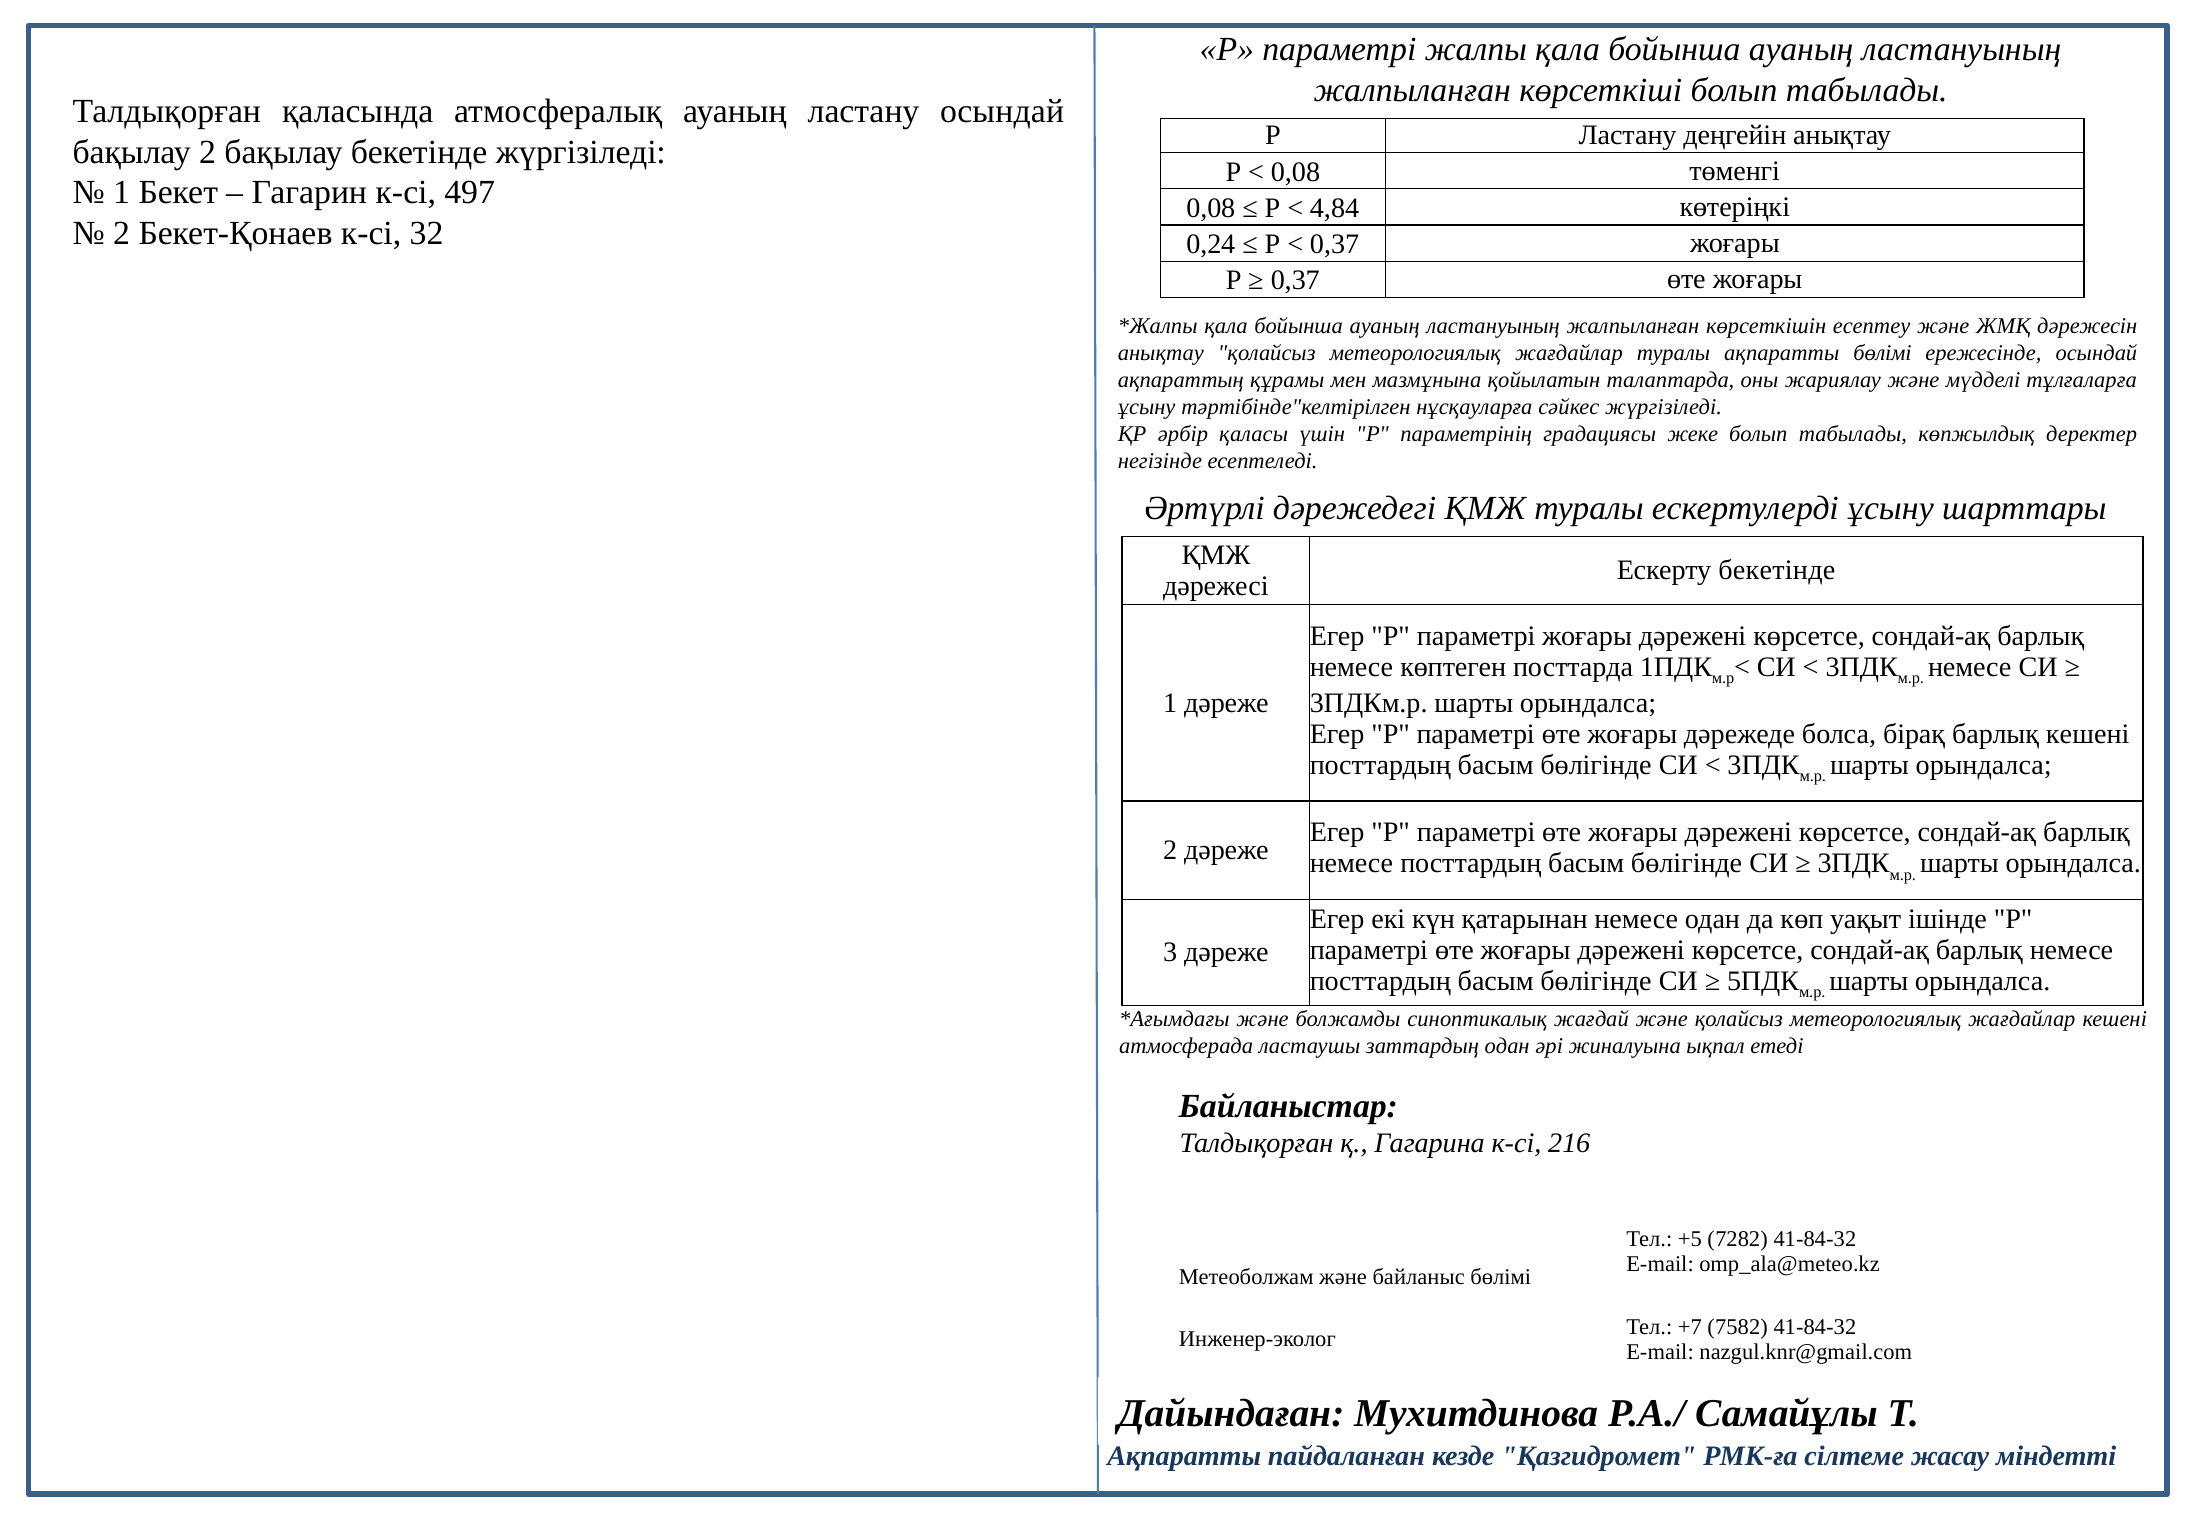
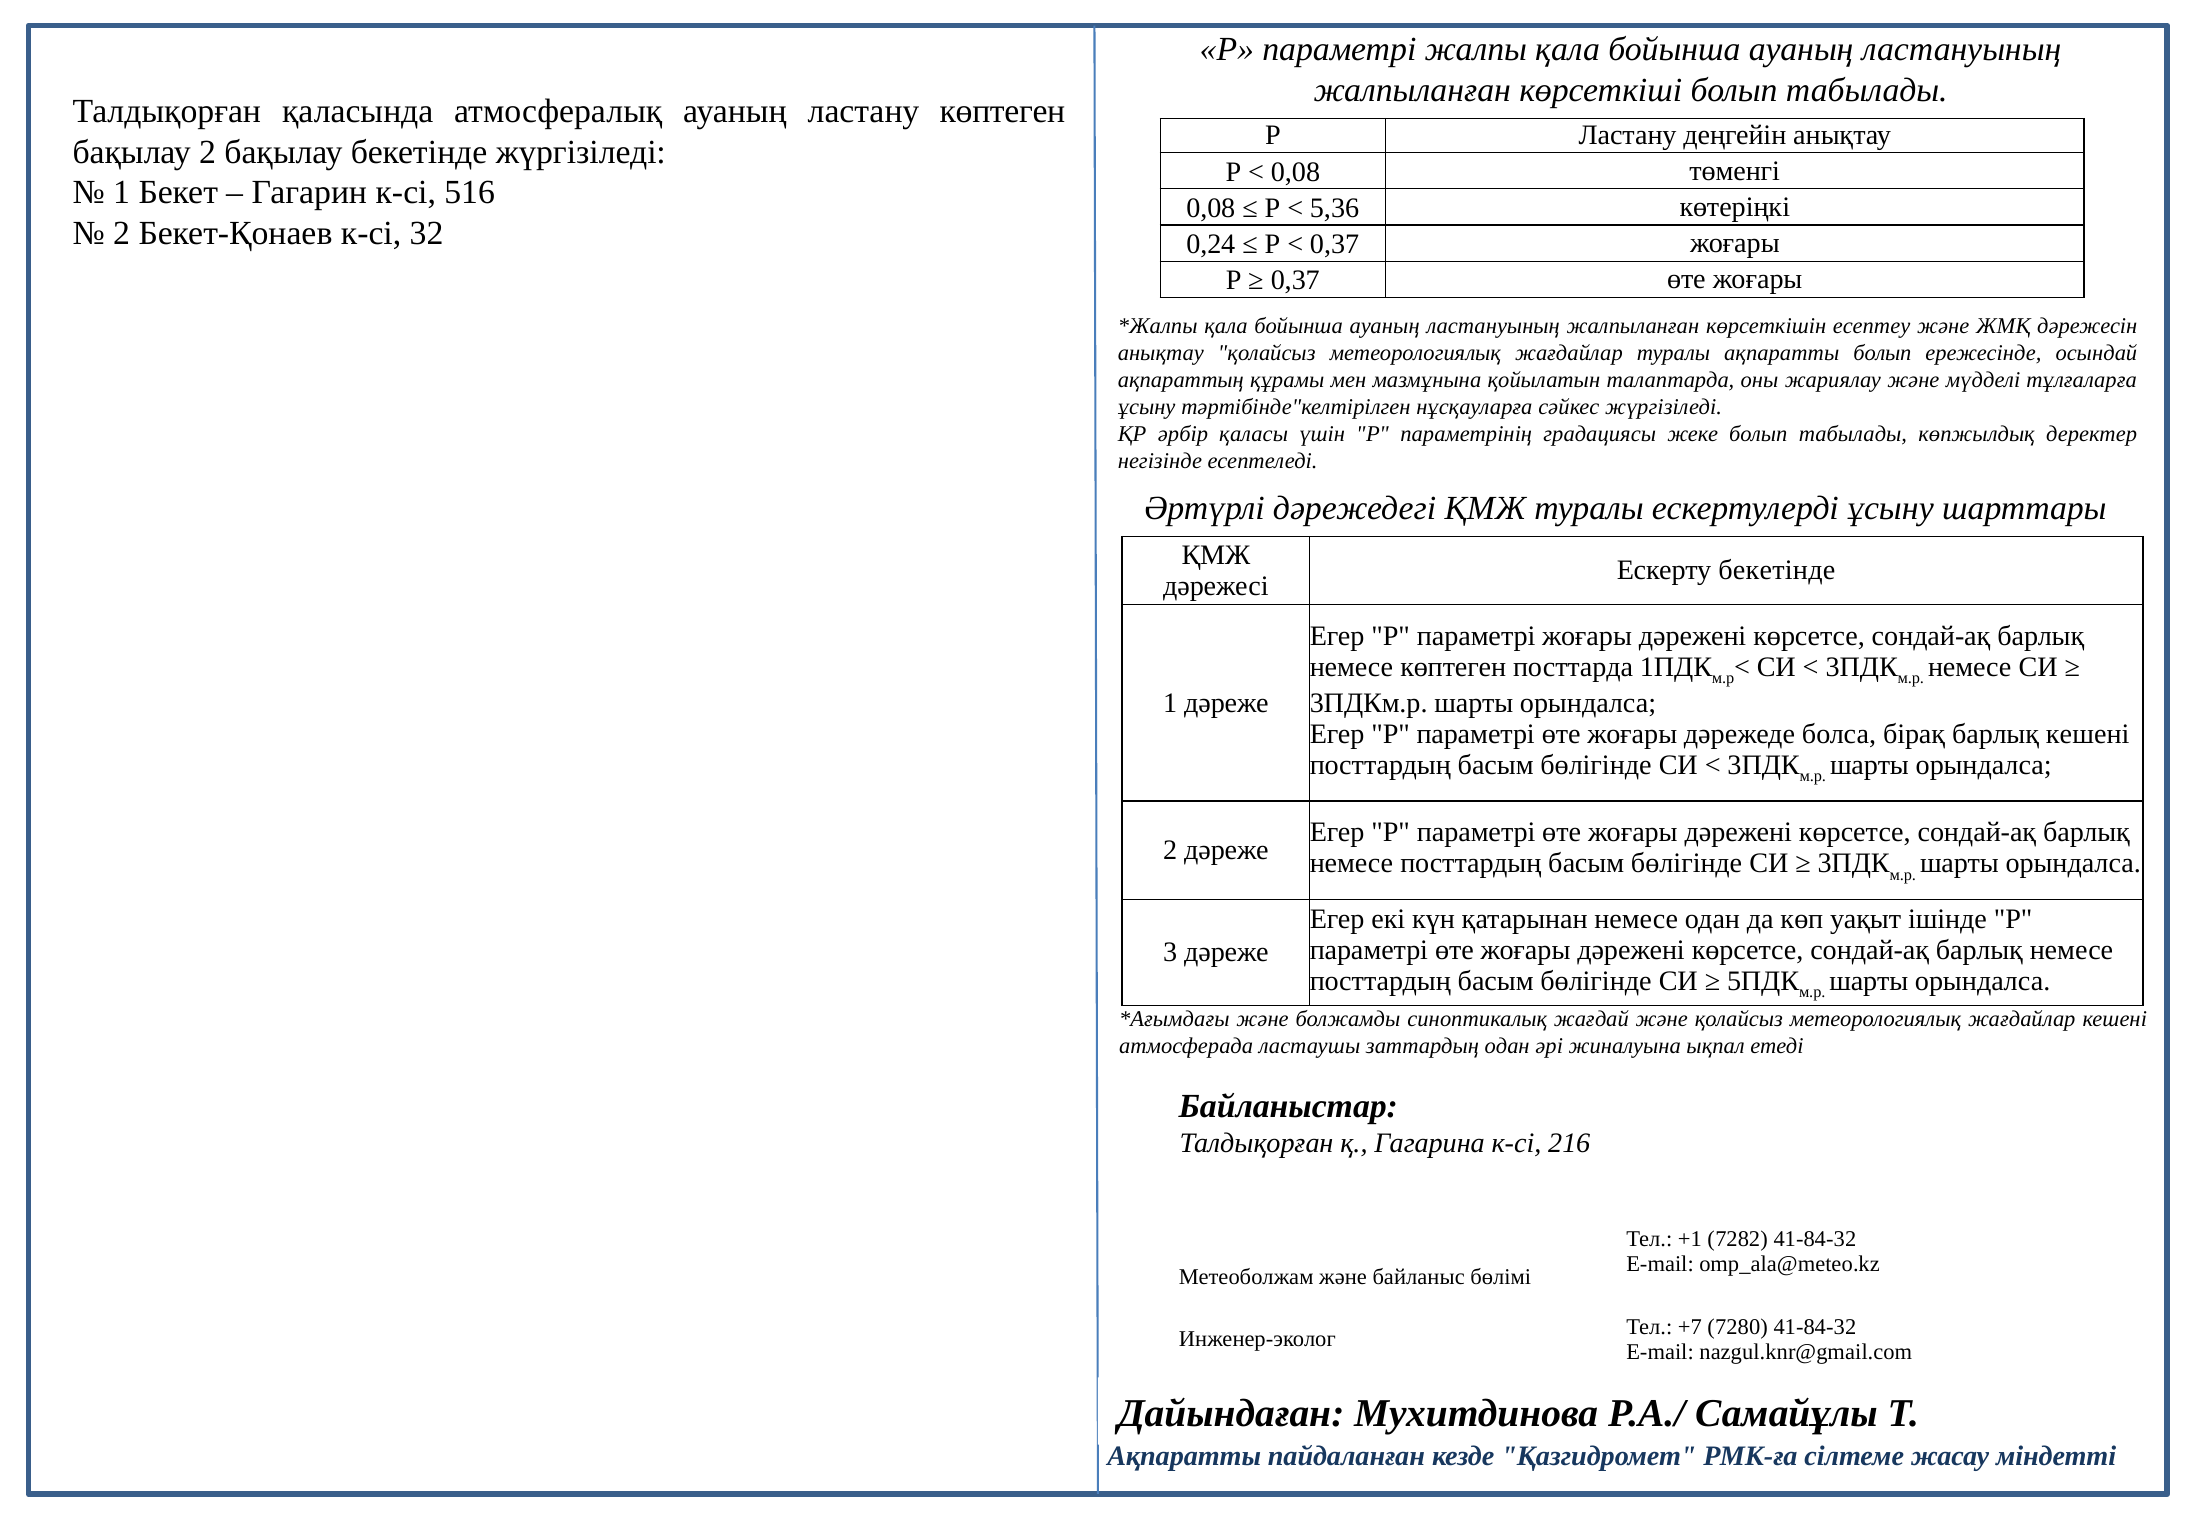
ластану осындай: осындай -> көптеген (1002, 112)
497: 497 -> 516 (470, 193)
4,84: 4,84 -> 5,36 (1335, 208)
ақпаратты бөлімі: бөлімі -> болып (1882, 353)
+5: +5 -> +1 (1690, 1239)
7582: 7582 -> 7280 (1738, 1327)
